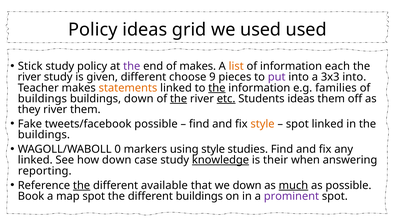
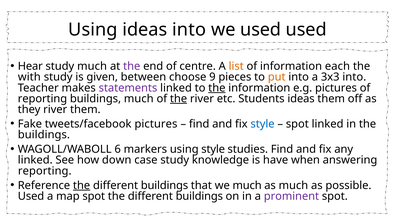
Policy: Policy -> Using (93, 30)
ideas grid: grid -> into (189, 30)
Stick: Stick -> Hear (30, 66)
study policy: policy -> much (92, 66)
of makes: makes -> centre (198, 66)
river: river -> with (29, 77)
given different: different -> between (143, 77)
put colour: purple -> orange (277, 77)
statements colour: orange -> purple (128, 88)
e.g families: families -> pictures (336, 88)
buildings: buildings -> reporting (42, 99)
buildings down: down -> much (139, 99)
etc underline: present -> none (226, 99)
tweets/facebook possible: possible -> pictures (156, 124)
style colour: orange -> blue (263, 124)
0: 0 -> 6 (118, 149)
knowledge underline: present -> none (220, 160)
their: their -> have (276, 160)
available: available -> buildings (165, 186)
we down: down -> much (247, 186)
much underline: present -> none (293, 186)
Book: Book -> Used (31, 196)
